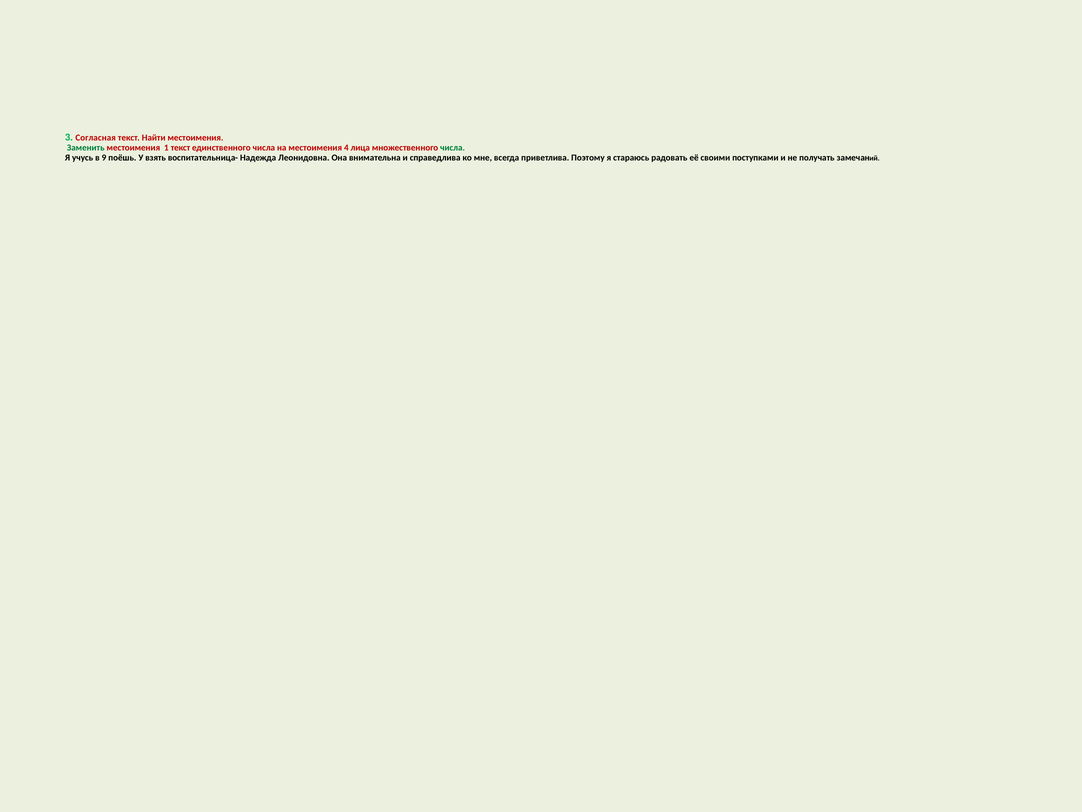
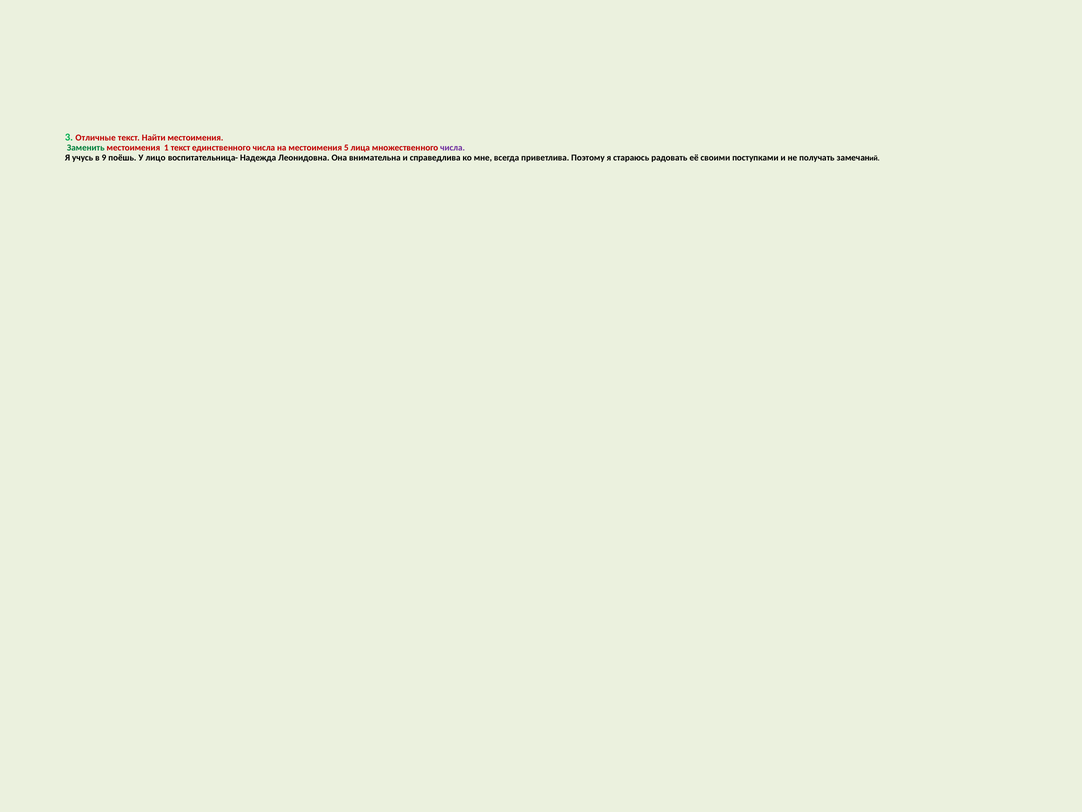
Согласная: Согласная -> Отличные (96, 138)
4: 4 -> 5 (346, 148)
числа colour: green -> purple (453, 148)
взять: взять -> лицо (156, 158)
